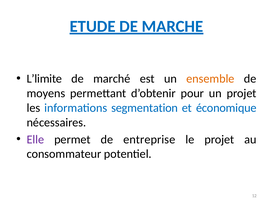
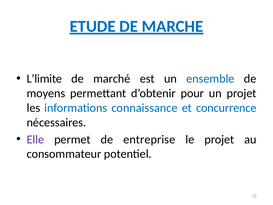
ensemble colour: orange -> blue (210, 79)
segmentation: segmentation -> connaissance (145, 108)
économique: économique -> concurrence (226, 108)
